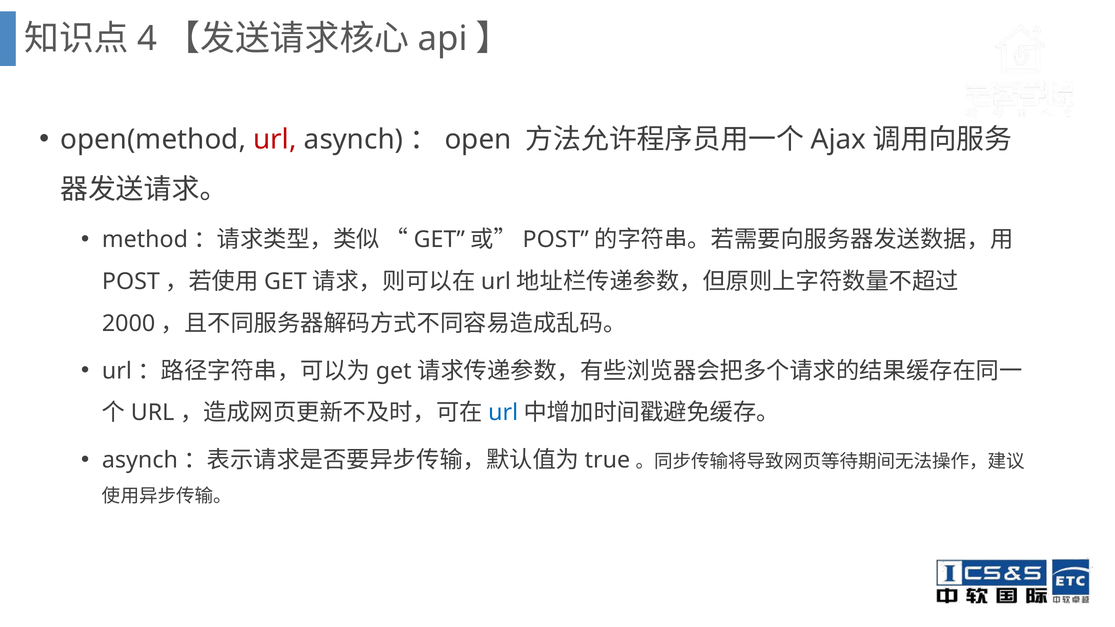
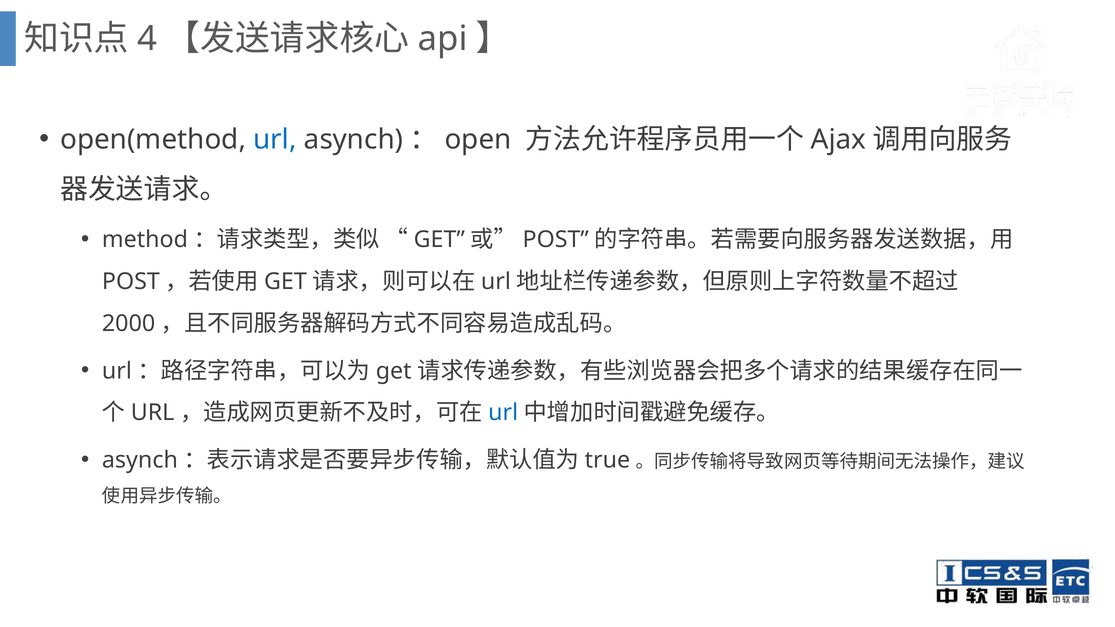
url colour: red -> blue (275, 140)
